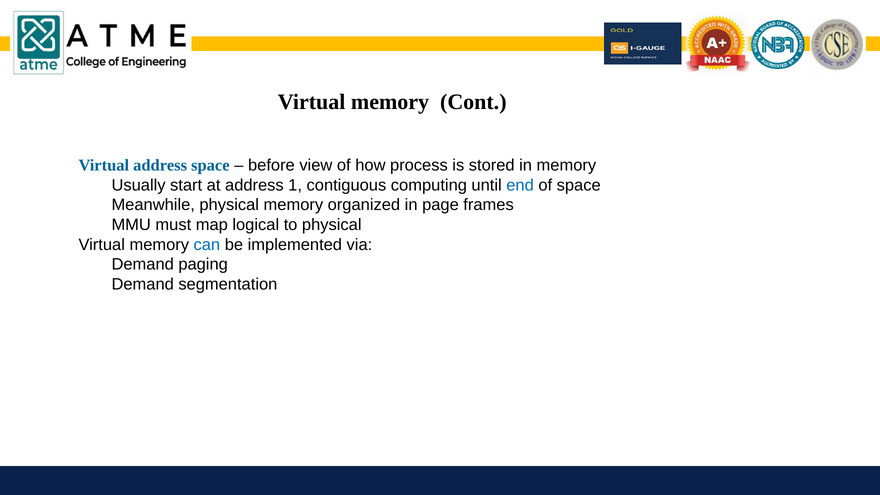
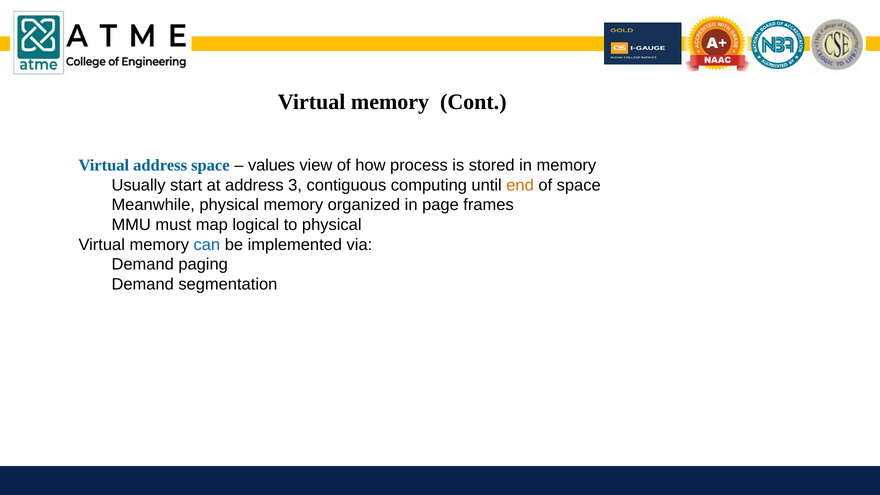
before: before -> values (272, 165)
1: 1 -> 3 (295, 185)
end colour: blue -> orange (520, 185)
